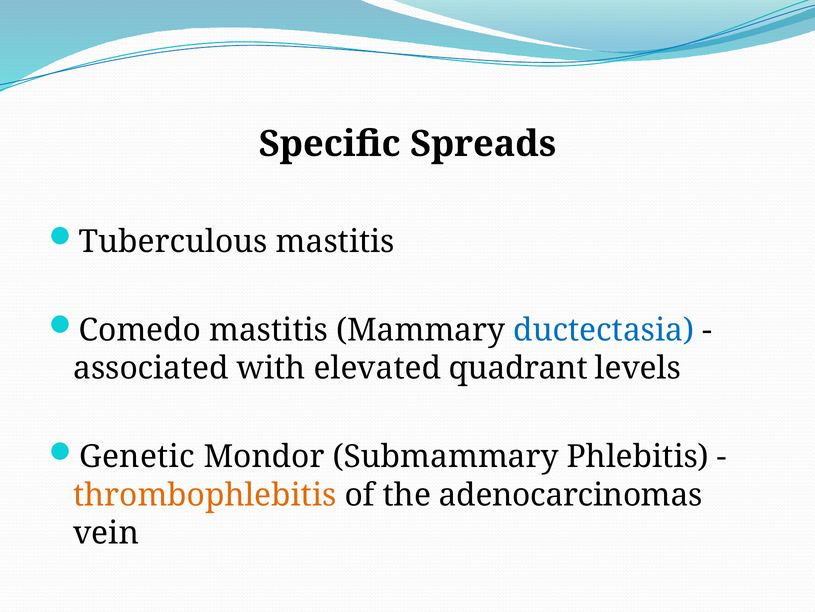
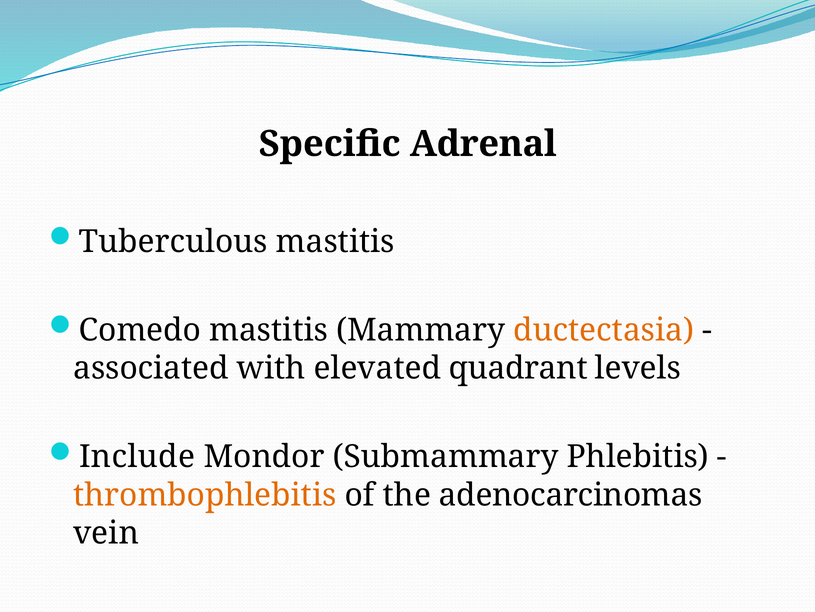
Spreads: Spreads -> Adrenal (483, 144)
ductectasia colour: blue -> orange (604, 330)
Genetic: Genetic -> Include (137, 456)
